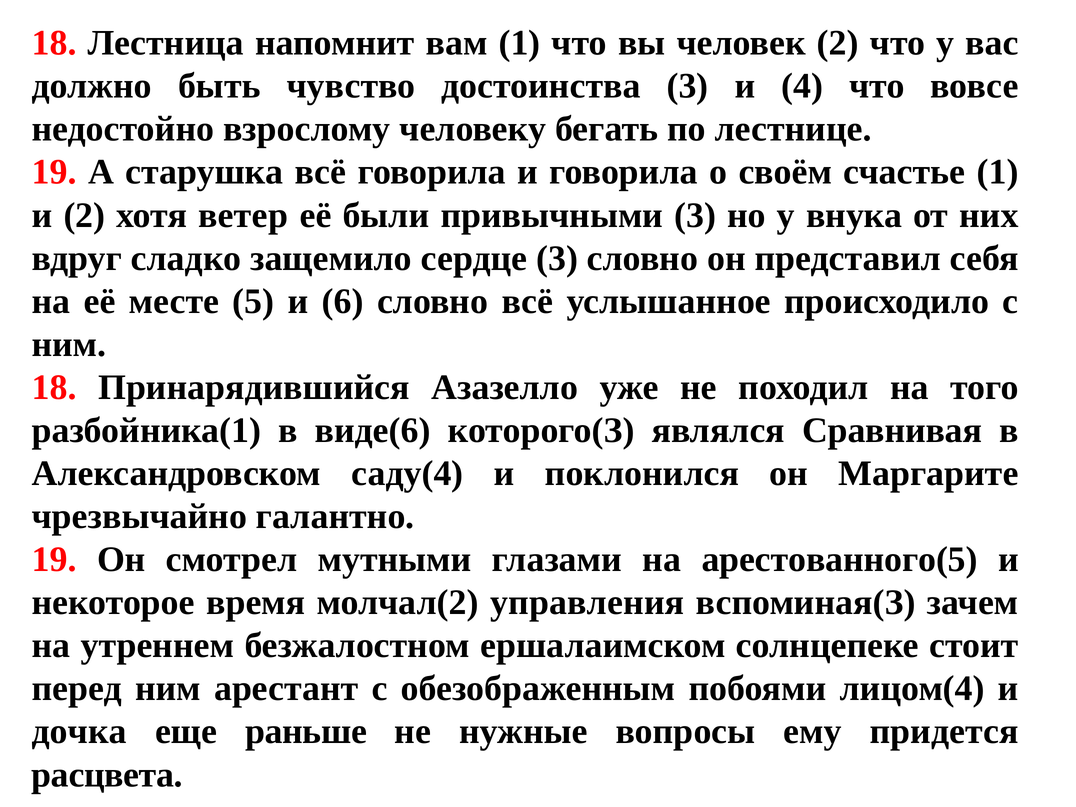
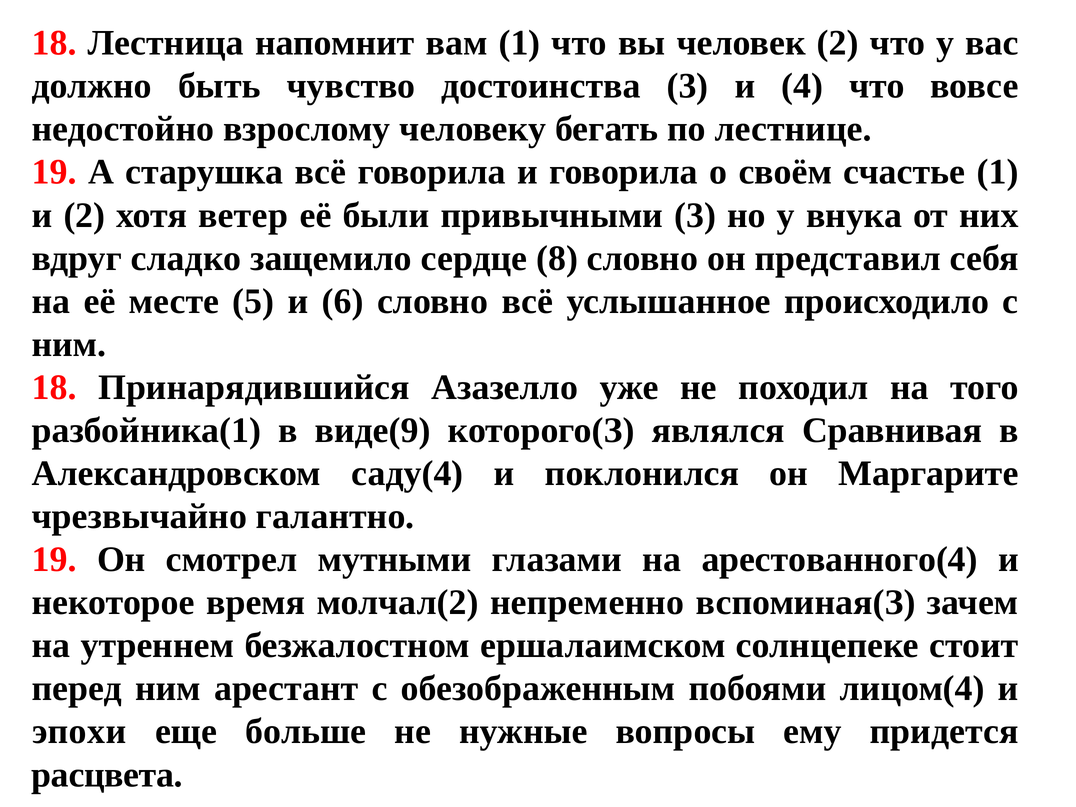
сердце 3: 3 -> 8 (557, 258)
виде(6: виде(6 -> виде(9 (373, 430)
арестованного(5: арестованного(5 -> арестованного(4 (840, 559)
управления: управления -> непременно (587, 603)
дочка: дочка -> эпохи (79, 732)
раньше: раньше -> больше (306, 732)
